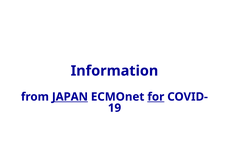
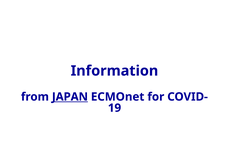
for underline: present -> none (156, 97)
